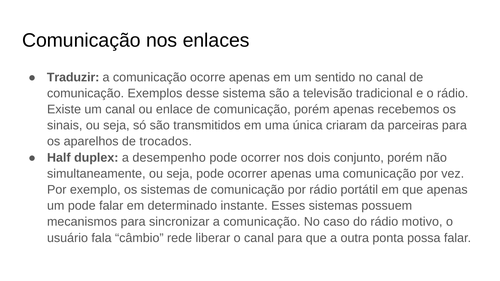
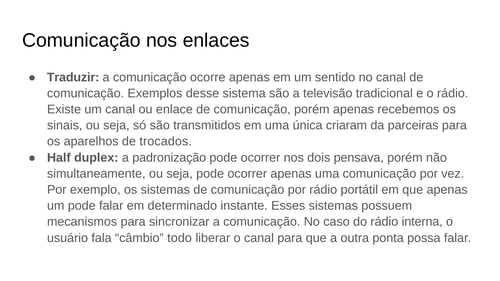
desempenho: desempenho -> padronização (169, 158)
conjunto: conjunto -> pensava (359, 158)
motivo: motivo -> interna (422, 222)
rede: rede -> todo (180, 238)
